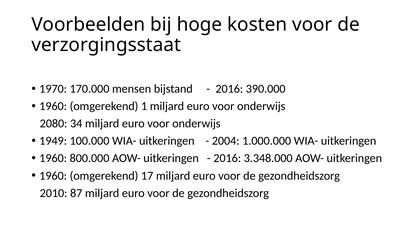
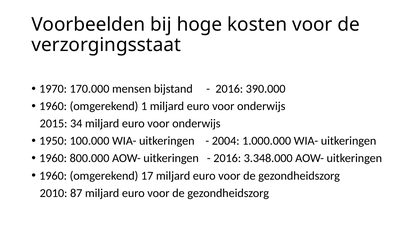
2080: 2080 -> 2015 (54, 124)
1949: 1949 -> 1950 (53, 141)
